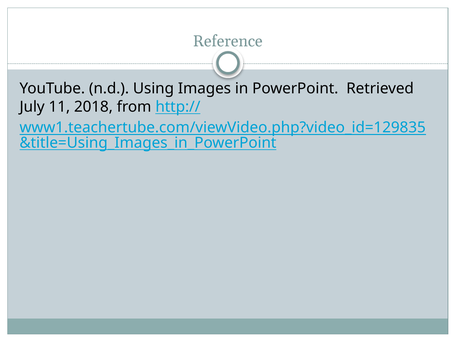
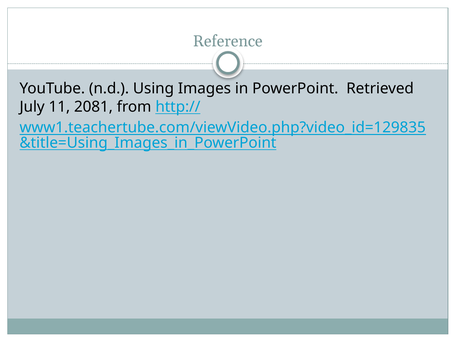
2018: 2018 -> 2081 (93, 107)
